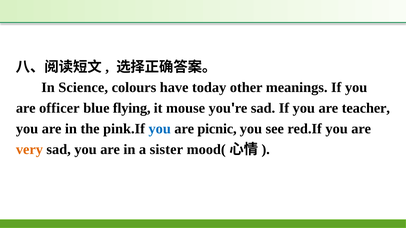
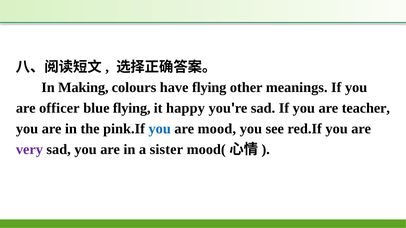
Science: Science -> Making (83, 88)
have today: today -> flying (209, 88)
mouse: mouse -> happy (185, 108)
picnic: picnic -> mood (217, 129)
very colour: orange -> purple (29, 150)
